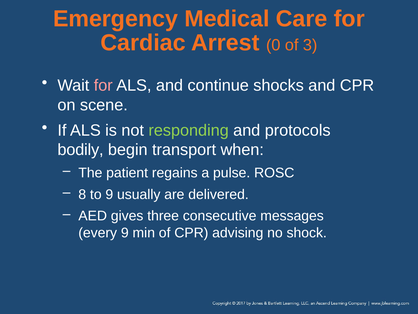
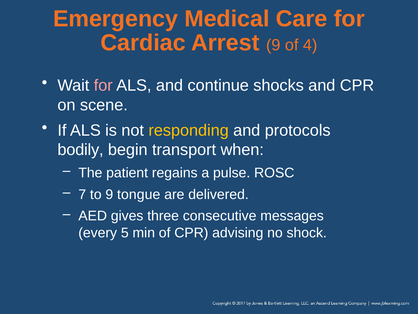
Arrest 0: 0 -> 9 (273, 45)
3: 3 -> 4 (310, 45)
responding colour: light green -> yellow (189, 130)
8: 8 -> 7 (82, 194)
usually: usually -> tongue (139, 194)
every 9: 9 -> 5 (125, 232)
